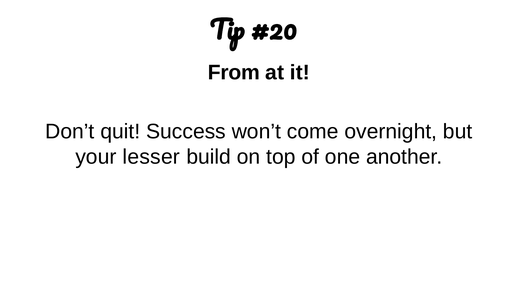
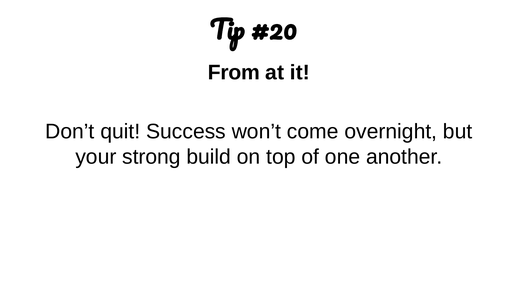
lesser: lesser -> strong (151, 157)
